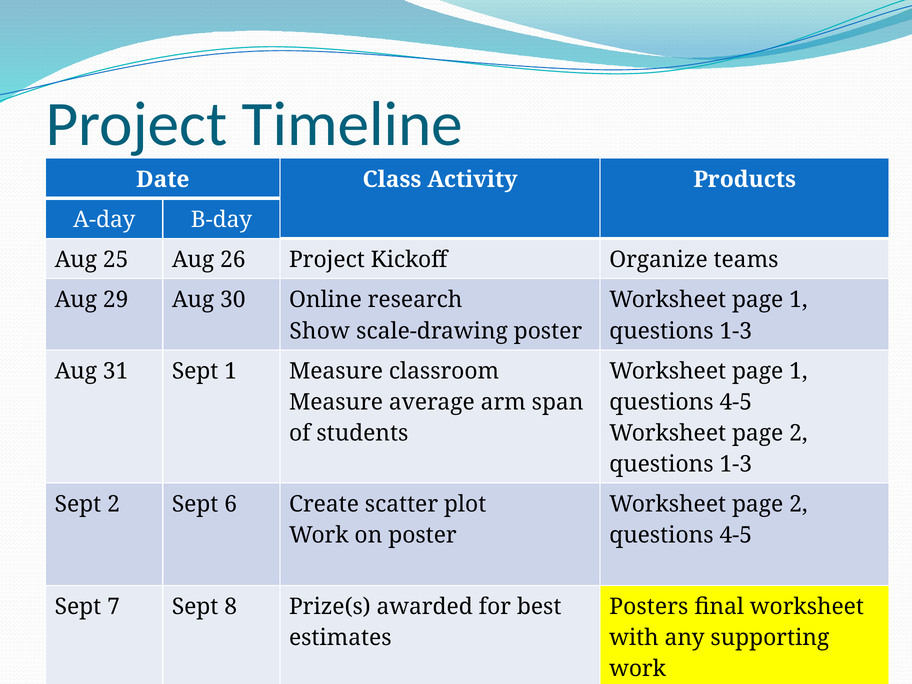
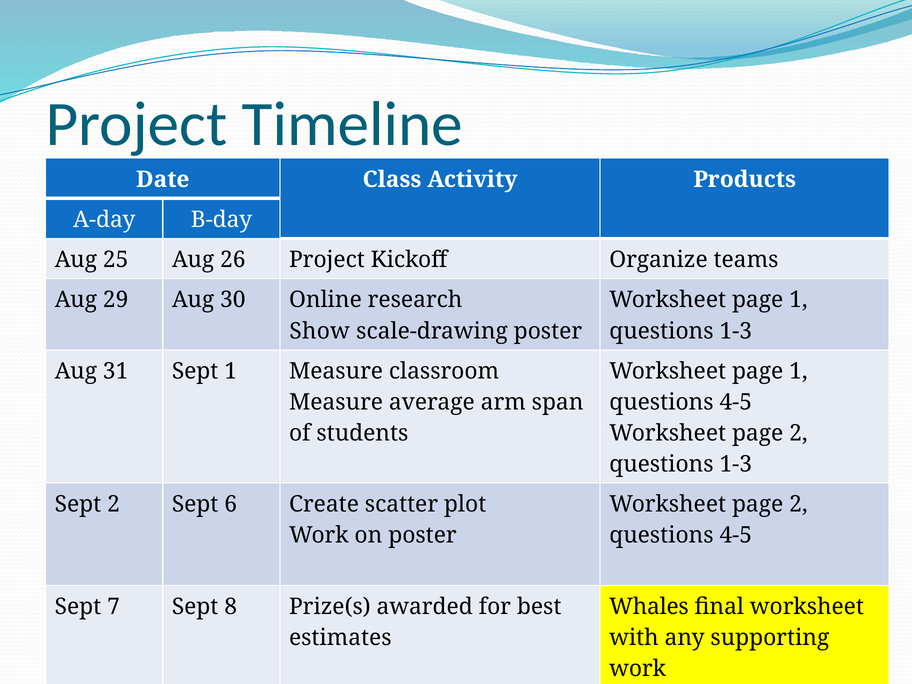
Posters: Posters -> Whales (649, 607)
